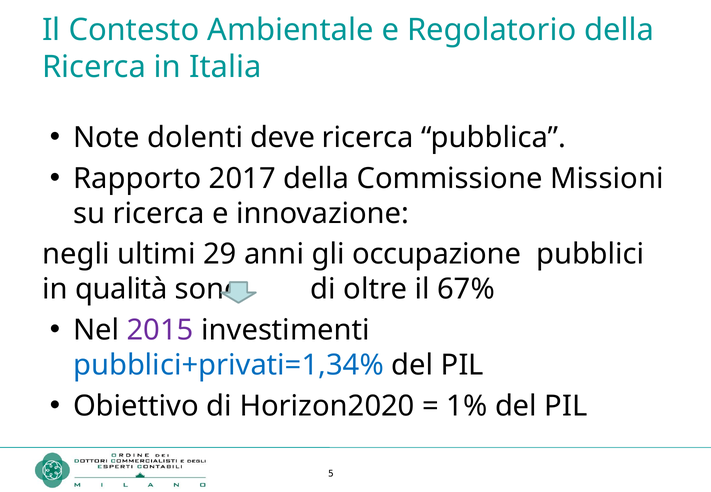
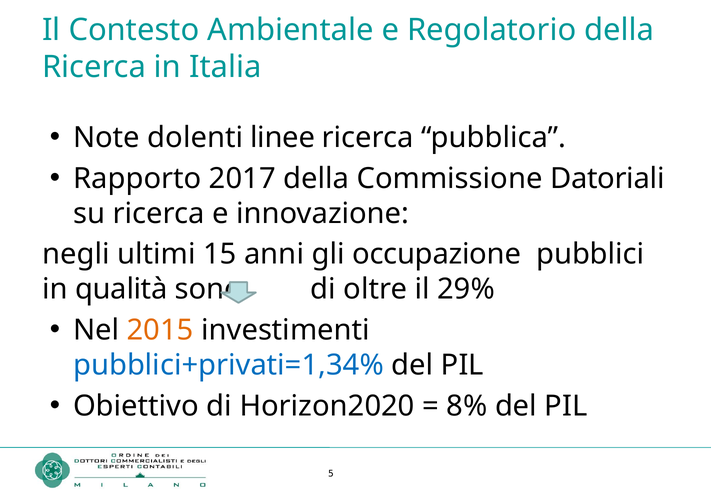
deve: deve -> linee (283, 138)
Missioni: Missioni -> Datoriali (607, 179)
29: 29 -> 15 (220, 254)
67%: 67% -> 29% (466, 289)
2015 colour: purple -> orange (160, 330)
1%: 1% -> 8% (467, 406)
